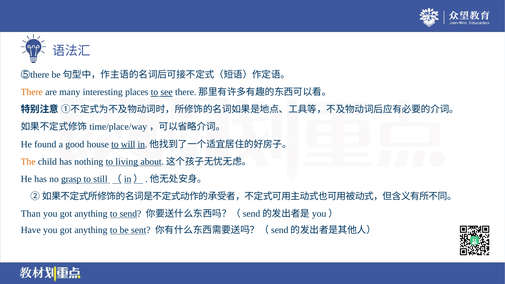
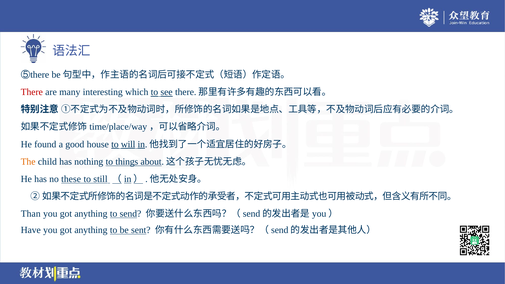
There colour: orange -> red (32, 92)
places: places -> which (137, 92)
living: living -> things (127, 162)
grasp: grasp -> these (71, 179)
